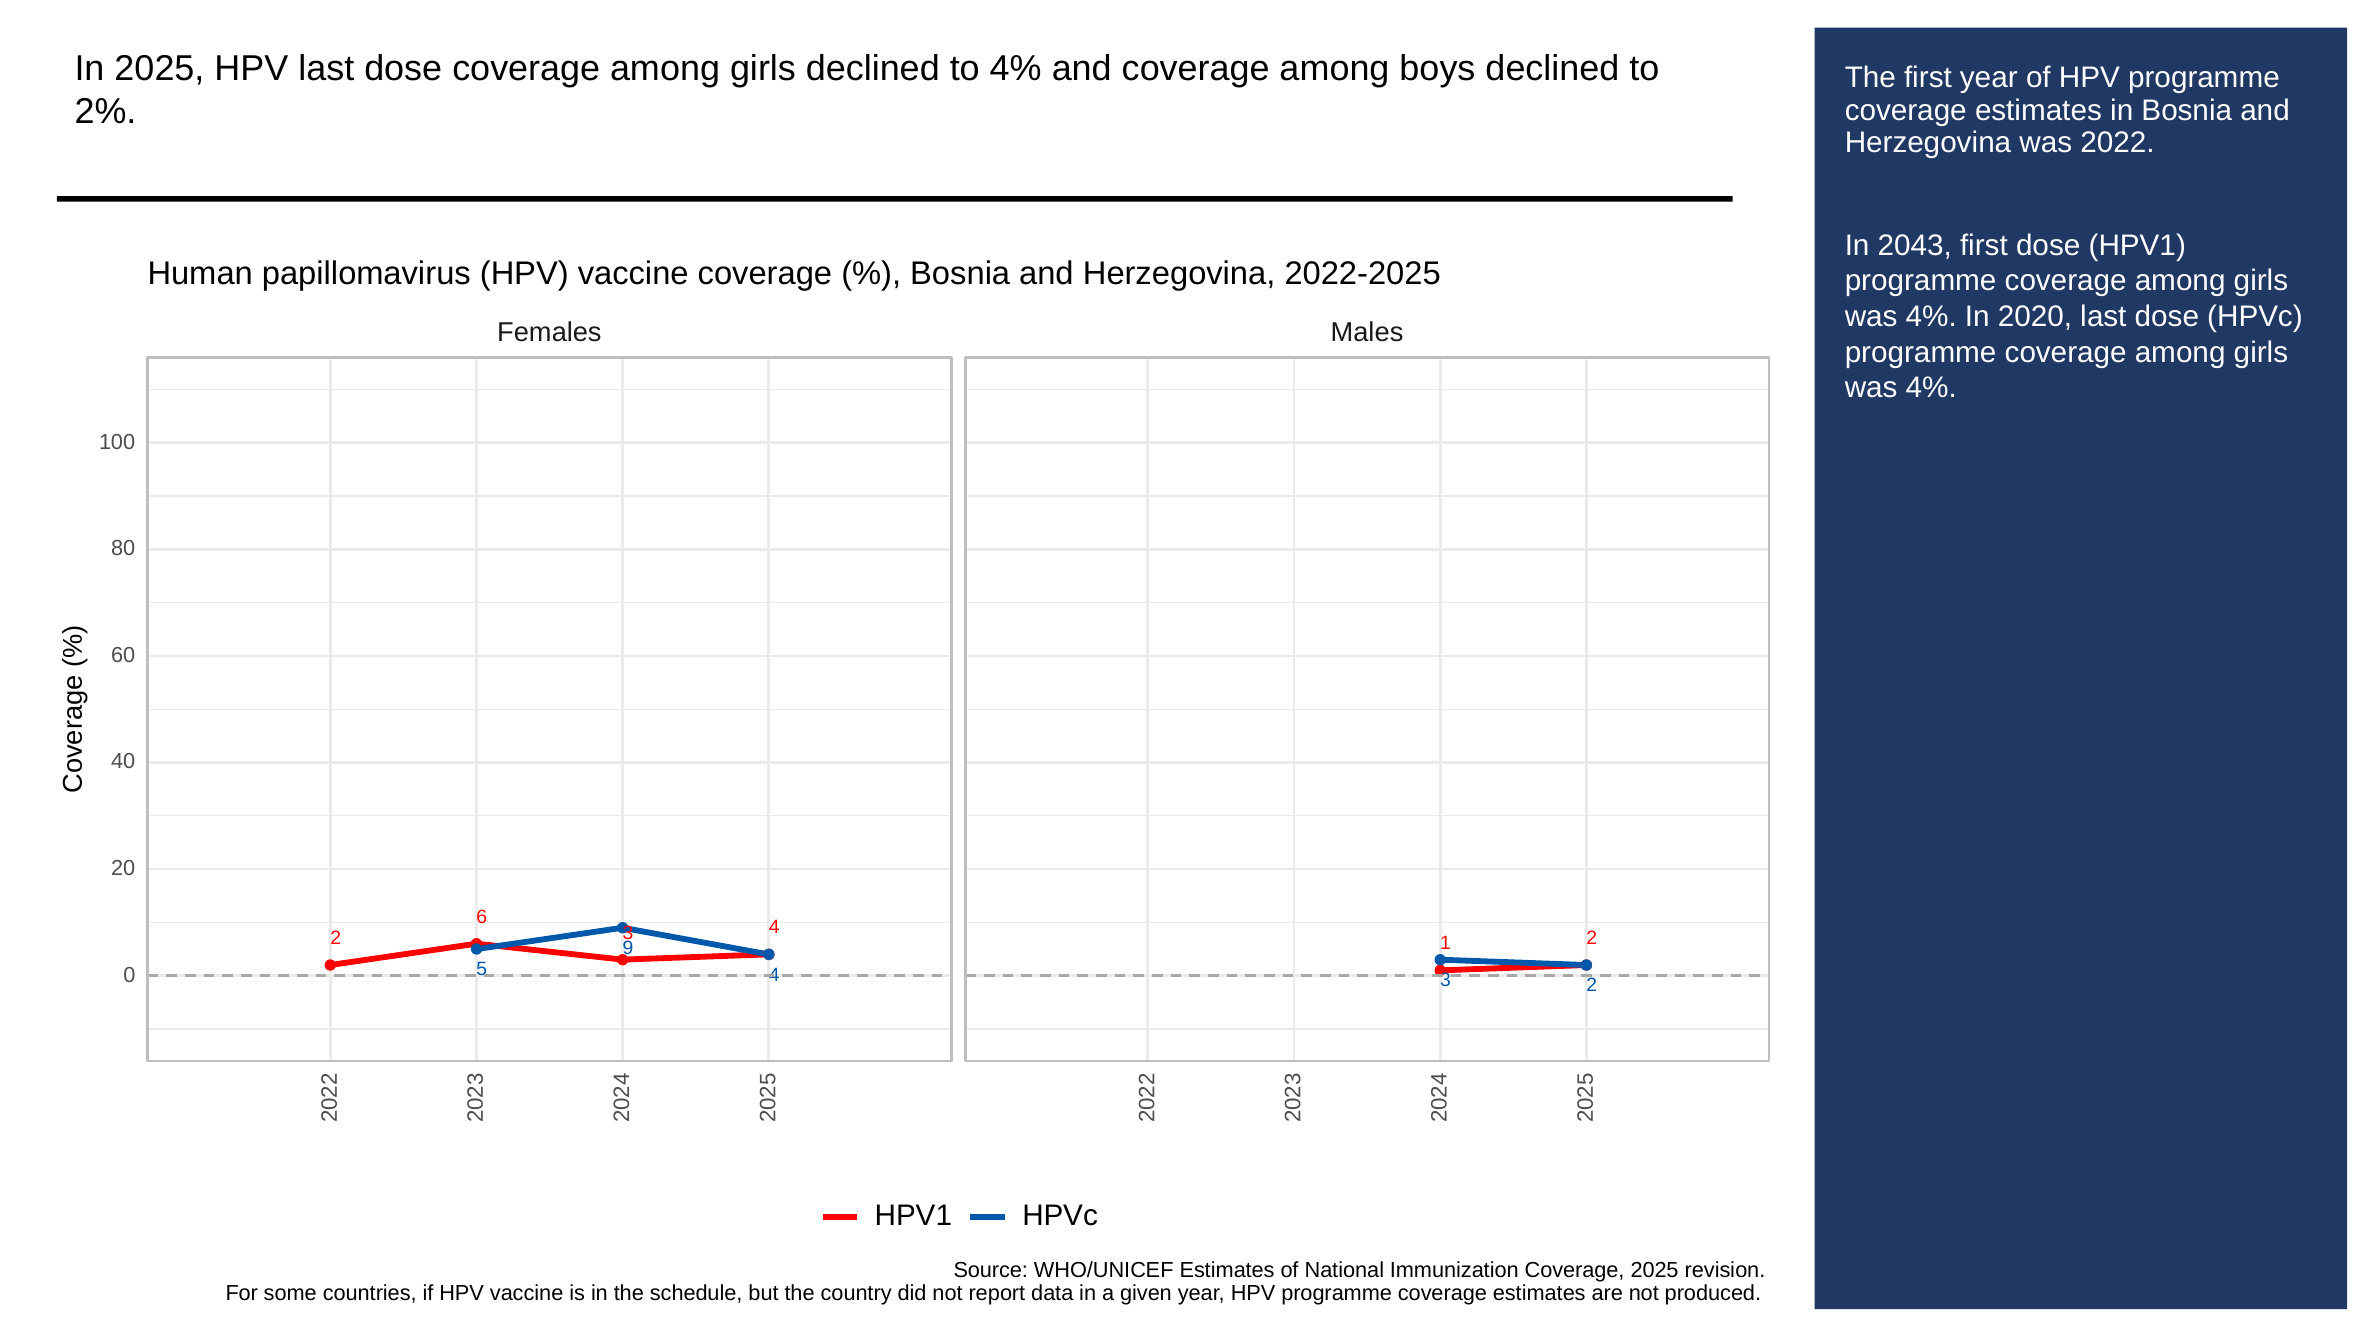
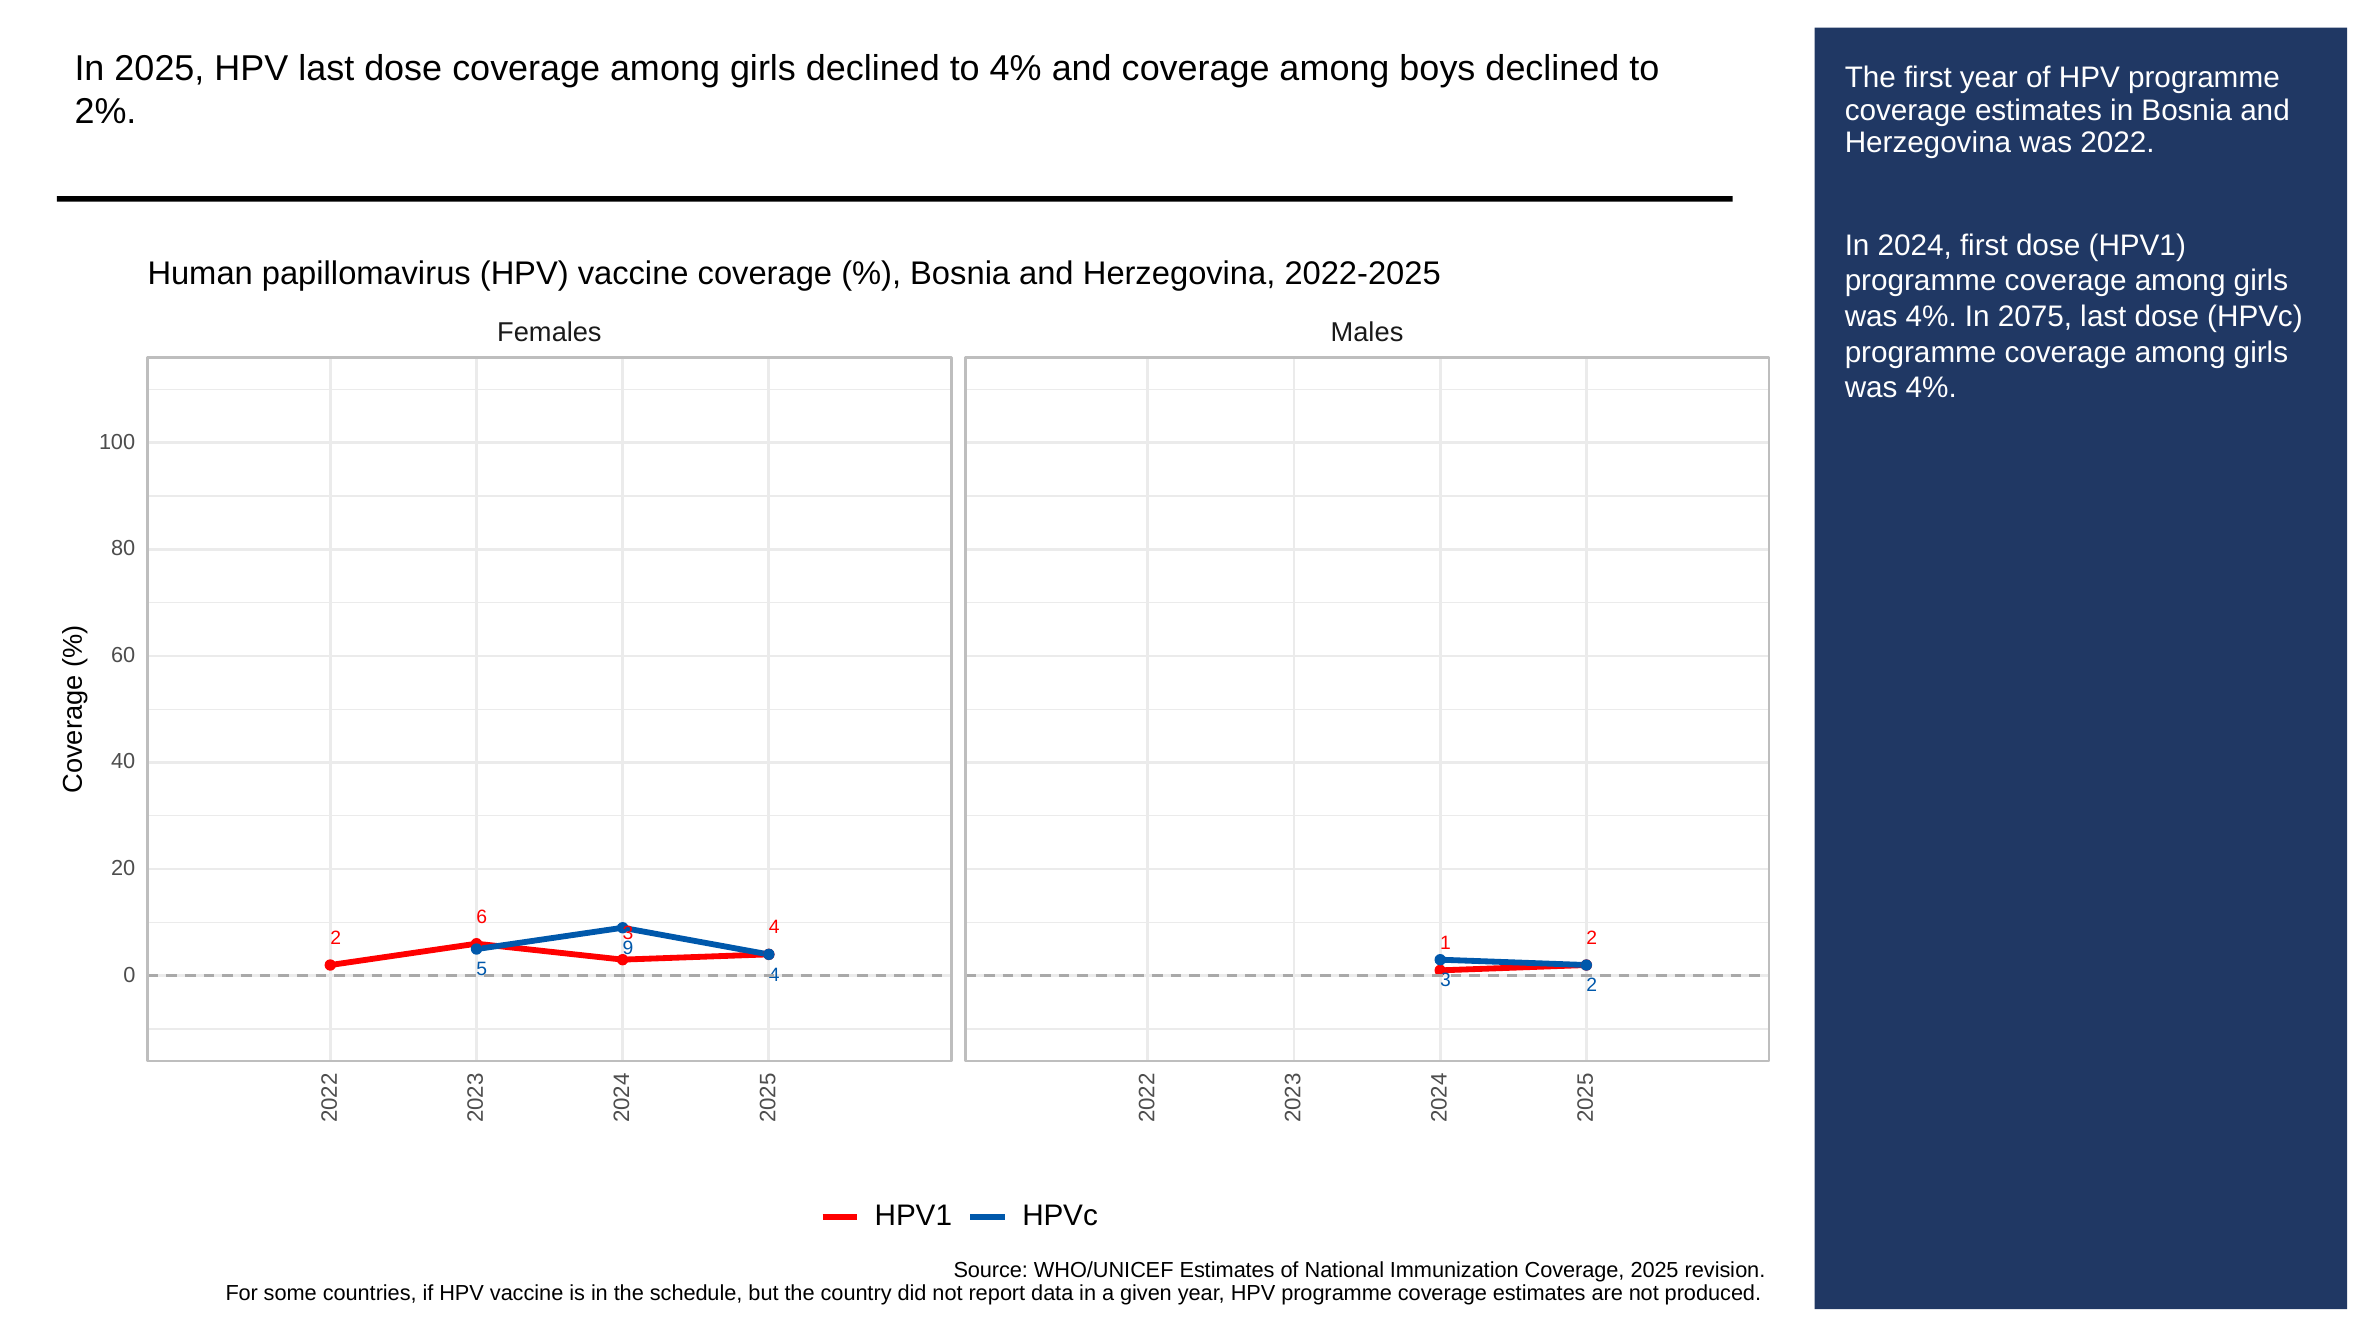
2043: 2043 -> 2024 (1915, 246)
2020: 2020 -> 2075 (2035, 317)
